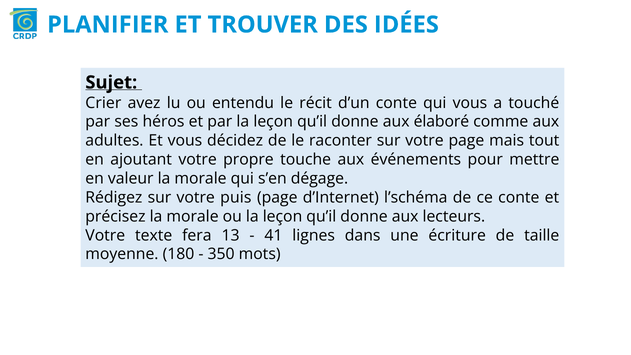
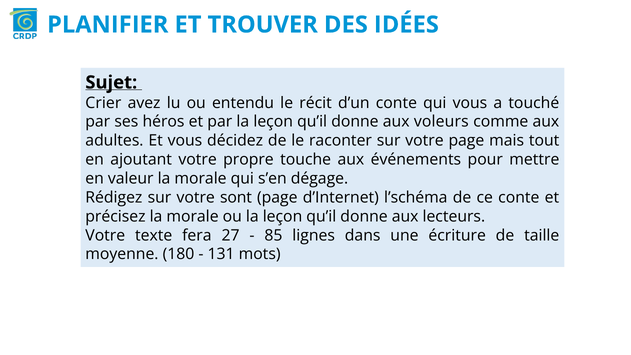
élaboré: élaboré -> voleurs (441, 122)
puis: puis -> sont (236, 197)
13: 13 -> 27 (231, 235)
41: 41 -> 85 (273, 235)
350: 350 -> 131 (221, 254)
